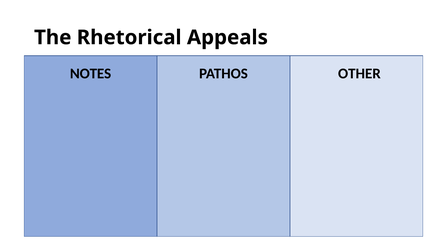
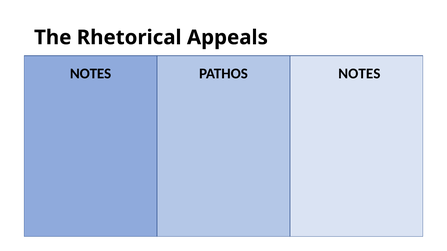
PATHOS OTHER: OTHER -> NOTES (359, 74)
